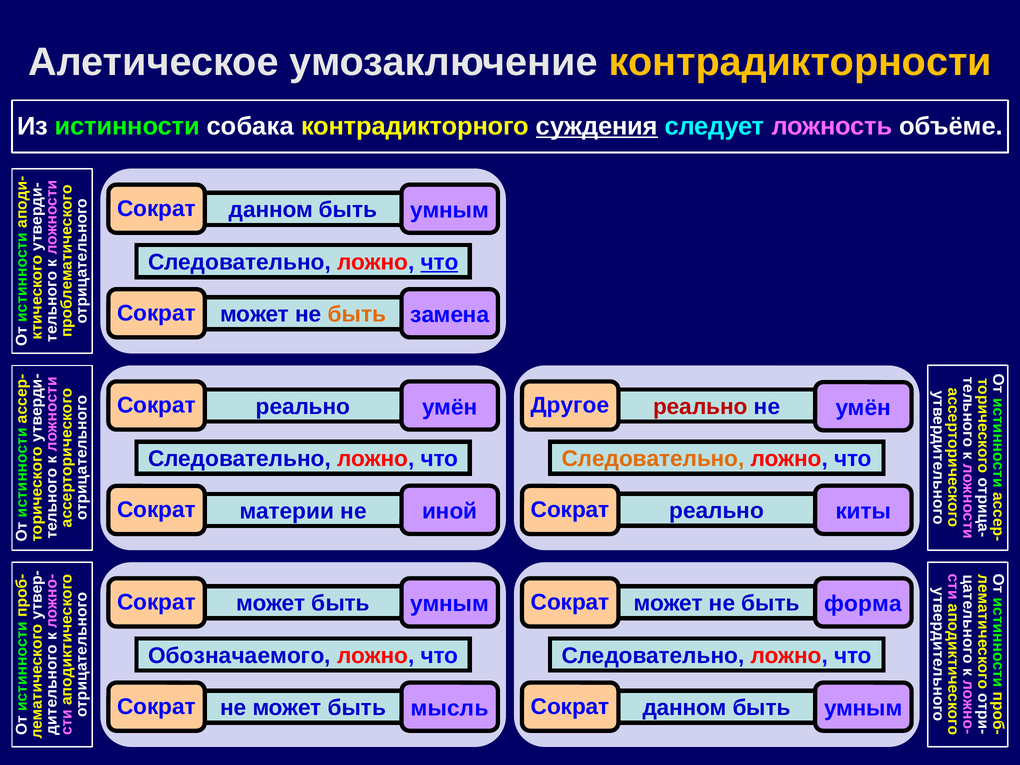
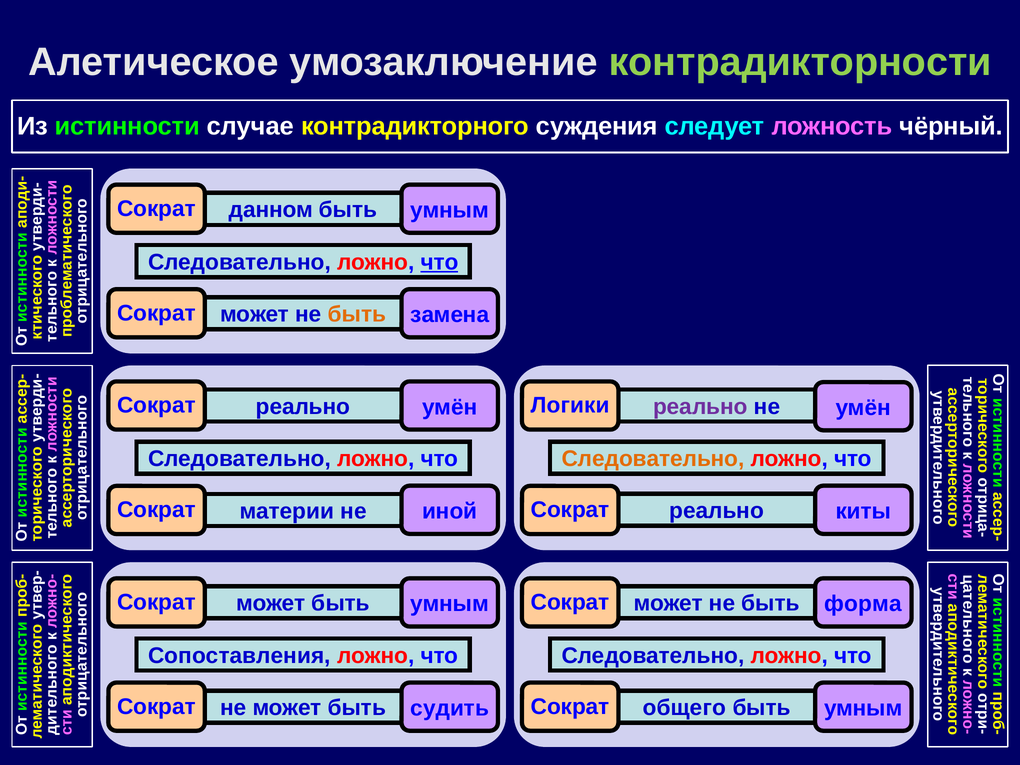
контрадикторности colour: yellow -> light green (800, 62)
собака: собака -> случае (250, 126)
суждения underline: present -> none (597, 126)
объёме: объёме -> чёрный (951, 126)
Другое: Другое -> Логики (570, 405)
реально colour: red -> purple (700, 407)
Обозначаемого: Обозначаемого -> Сопоставления (239, 656)
мысль: мысль -> судить (450, 708)
данном: данном -> общего (684, 708)
